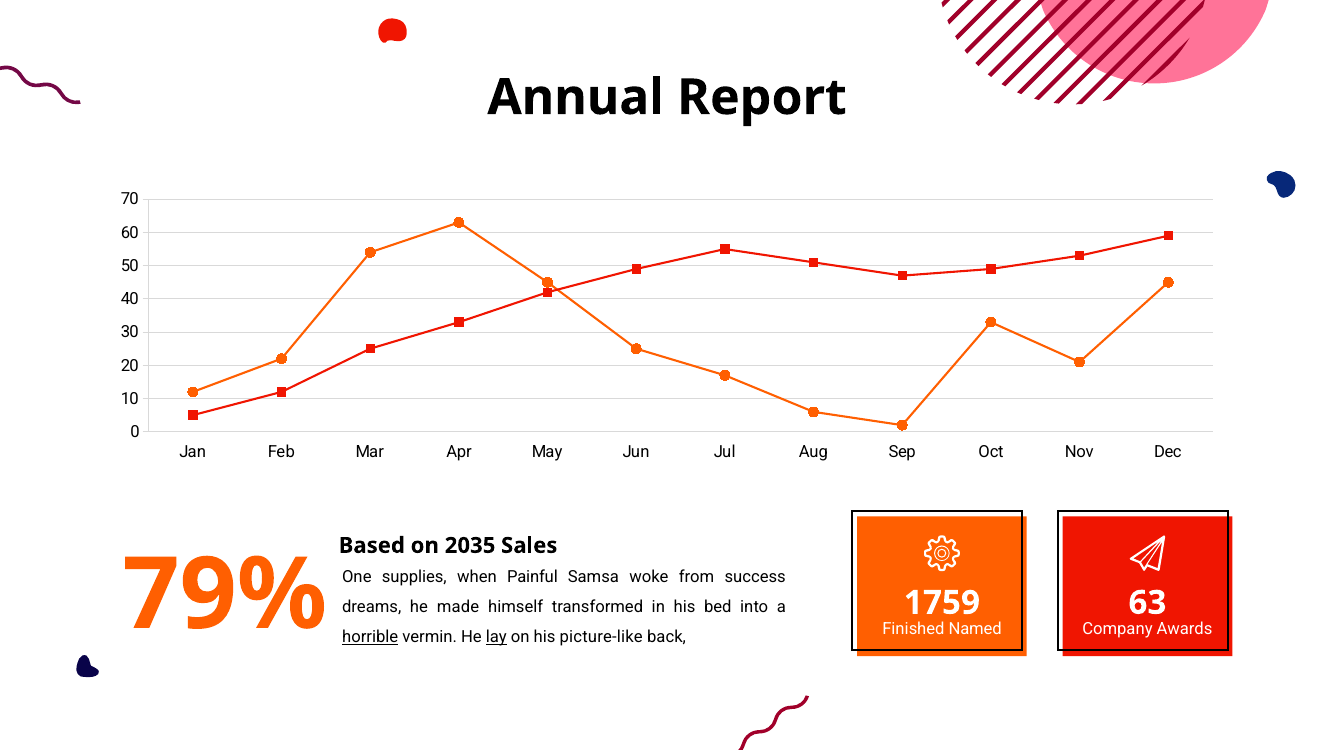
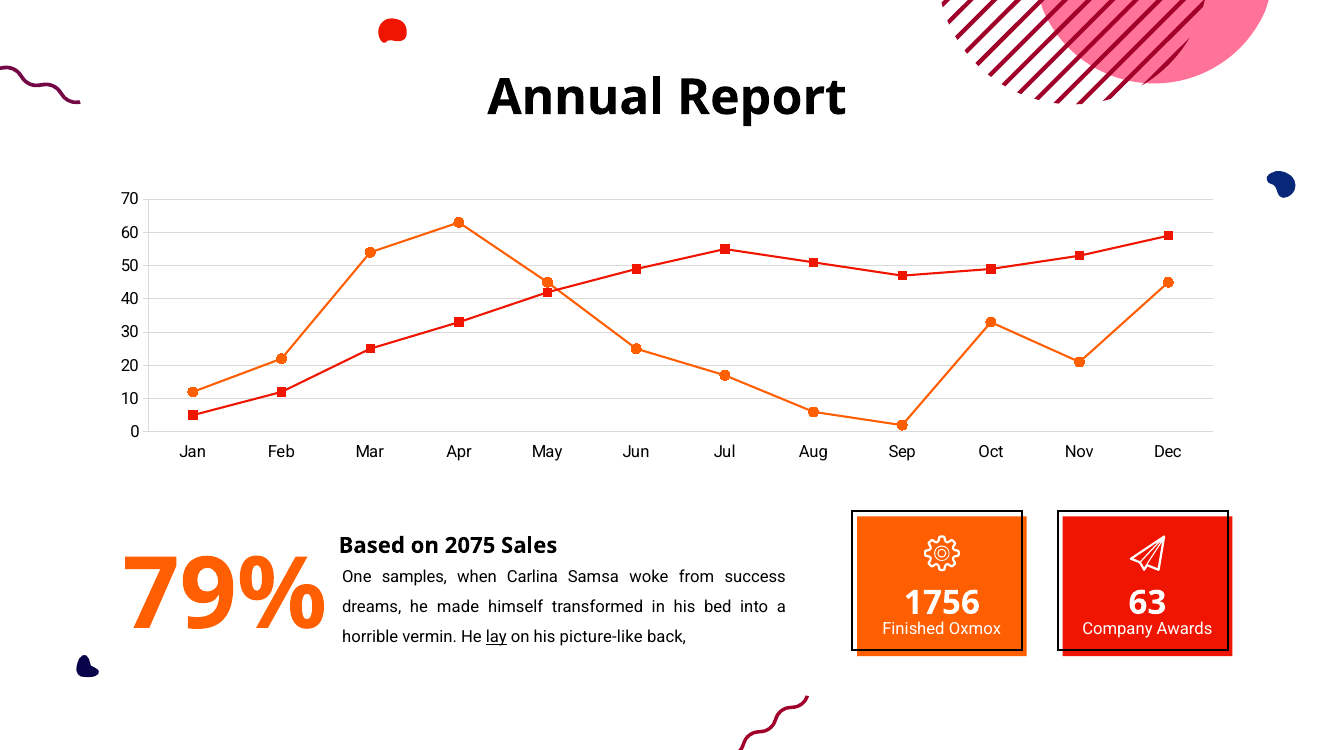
2035: 2035 -> 2075 (470, 546)
supplies: supplies -> samples (414, 578)
Painful: Painful -> Carlina (532, 578)
1759: 1759 -> 1756 (942, 603)
Named: Named -> Oxmox (975, 630)
horrible underline: present -> none (370, 638)
